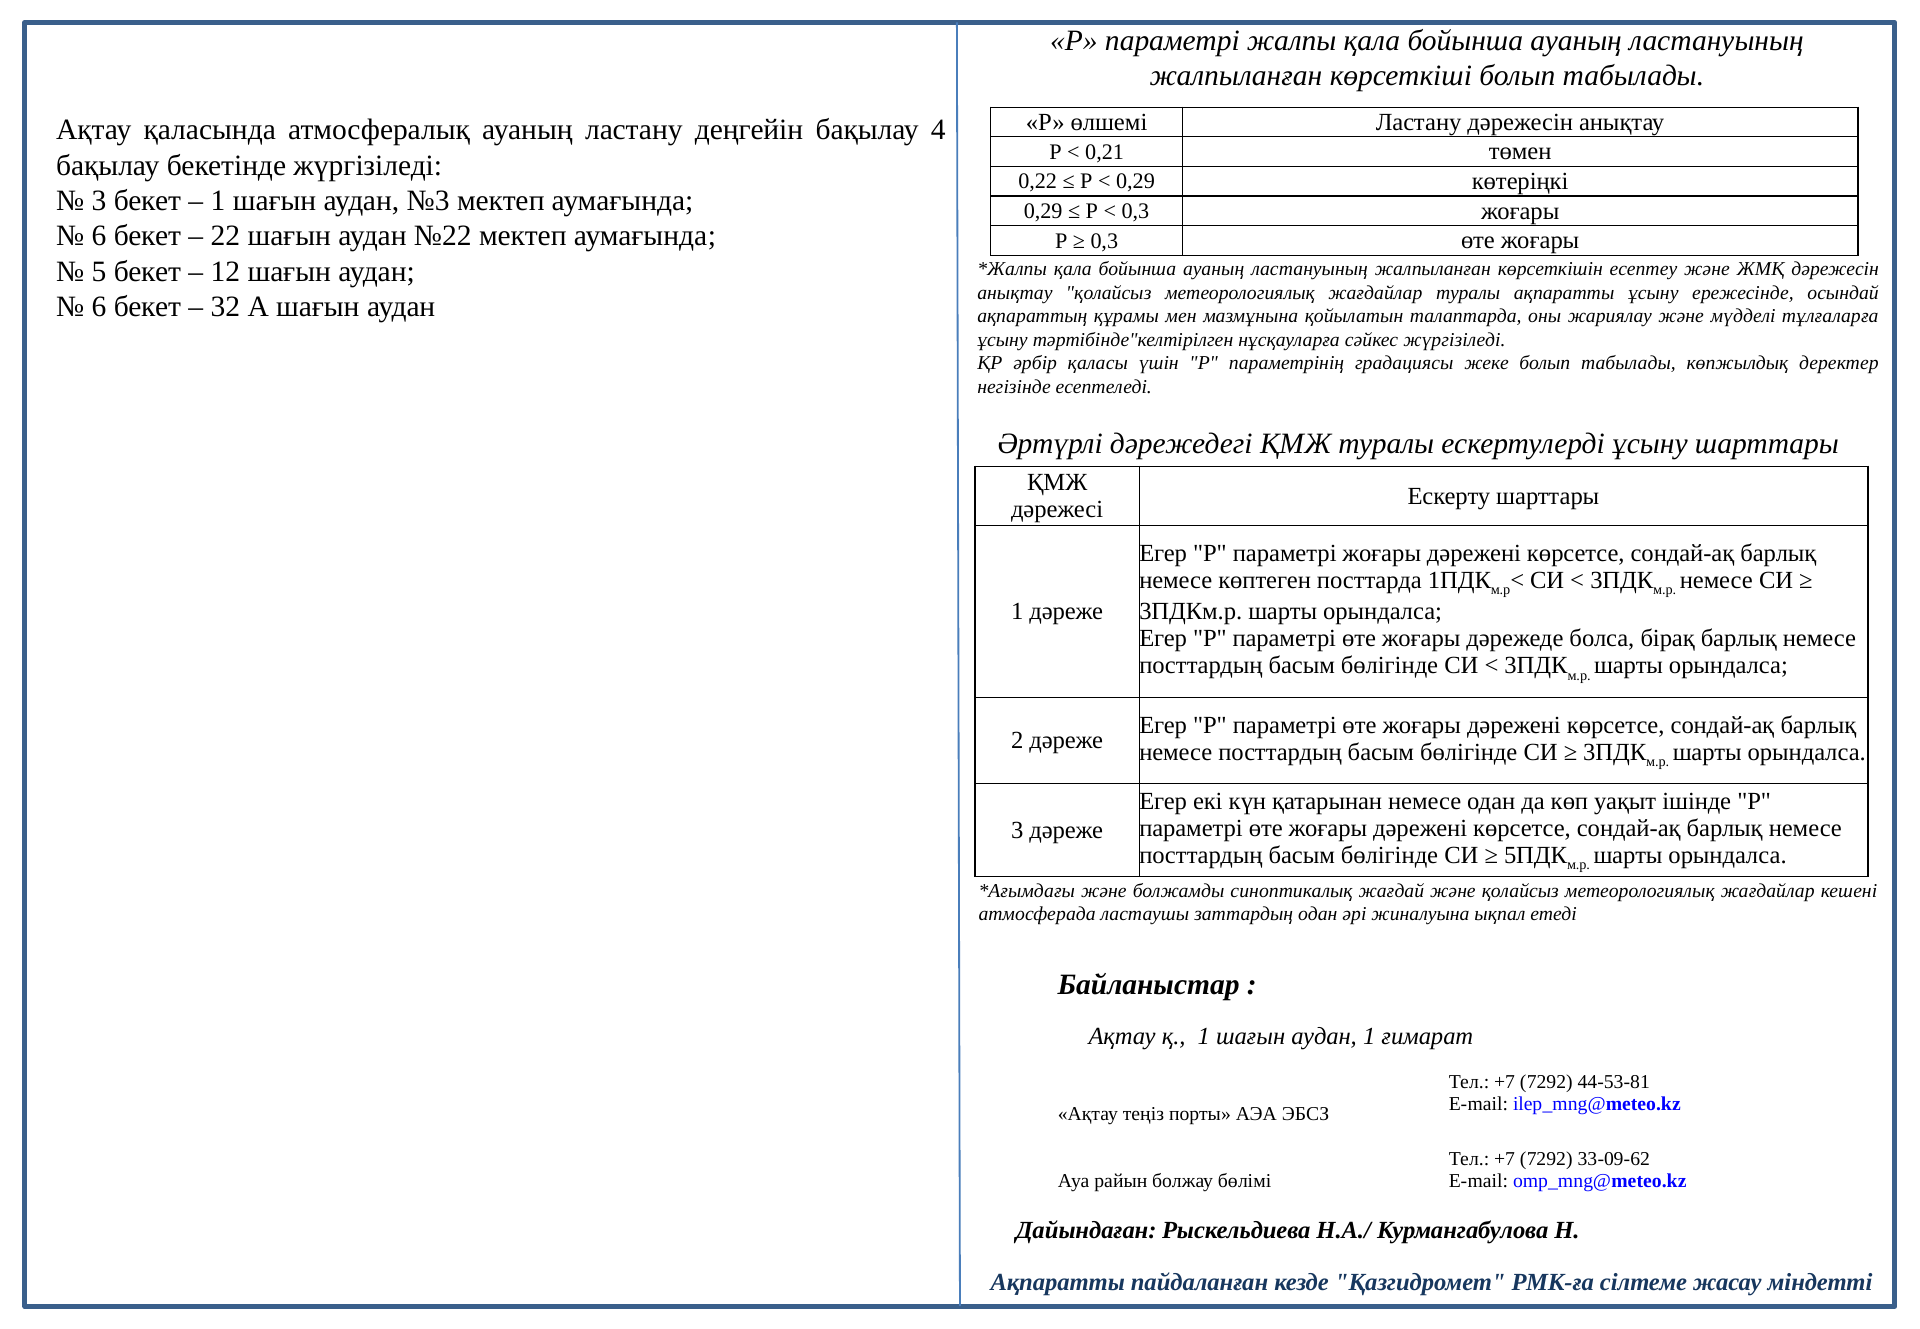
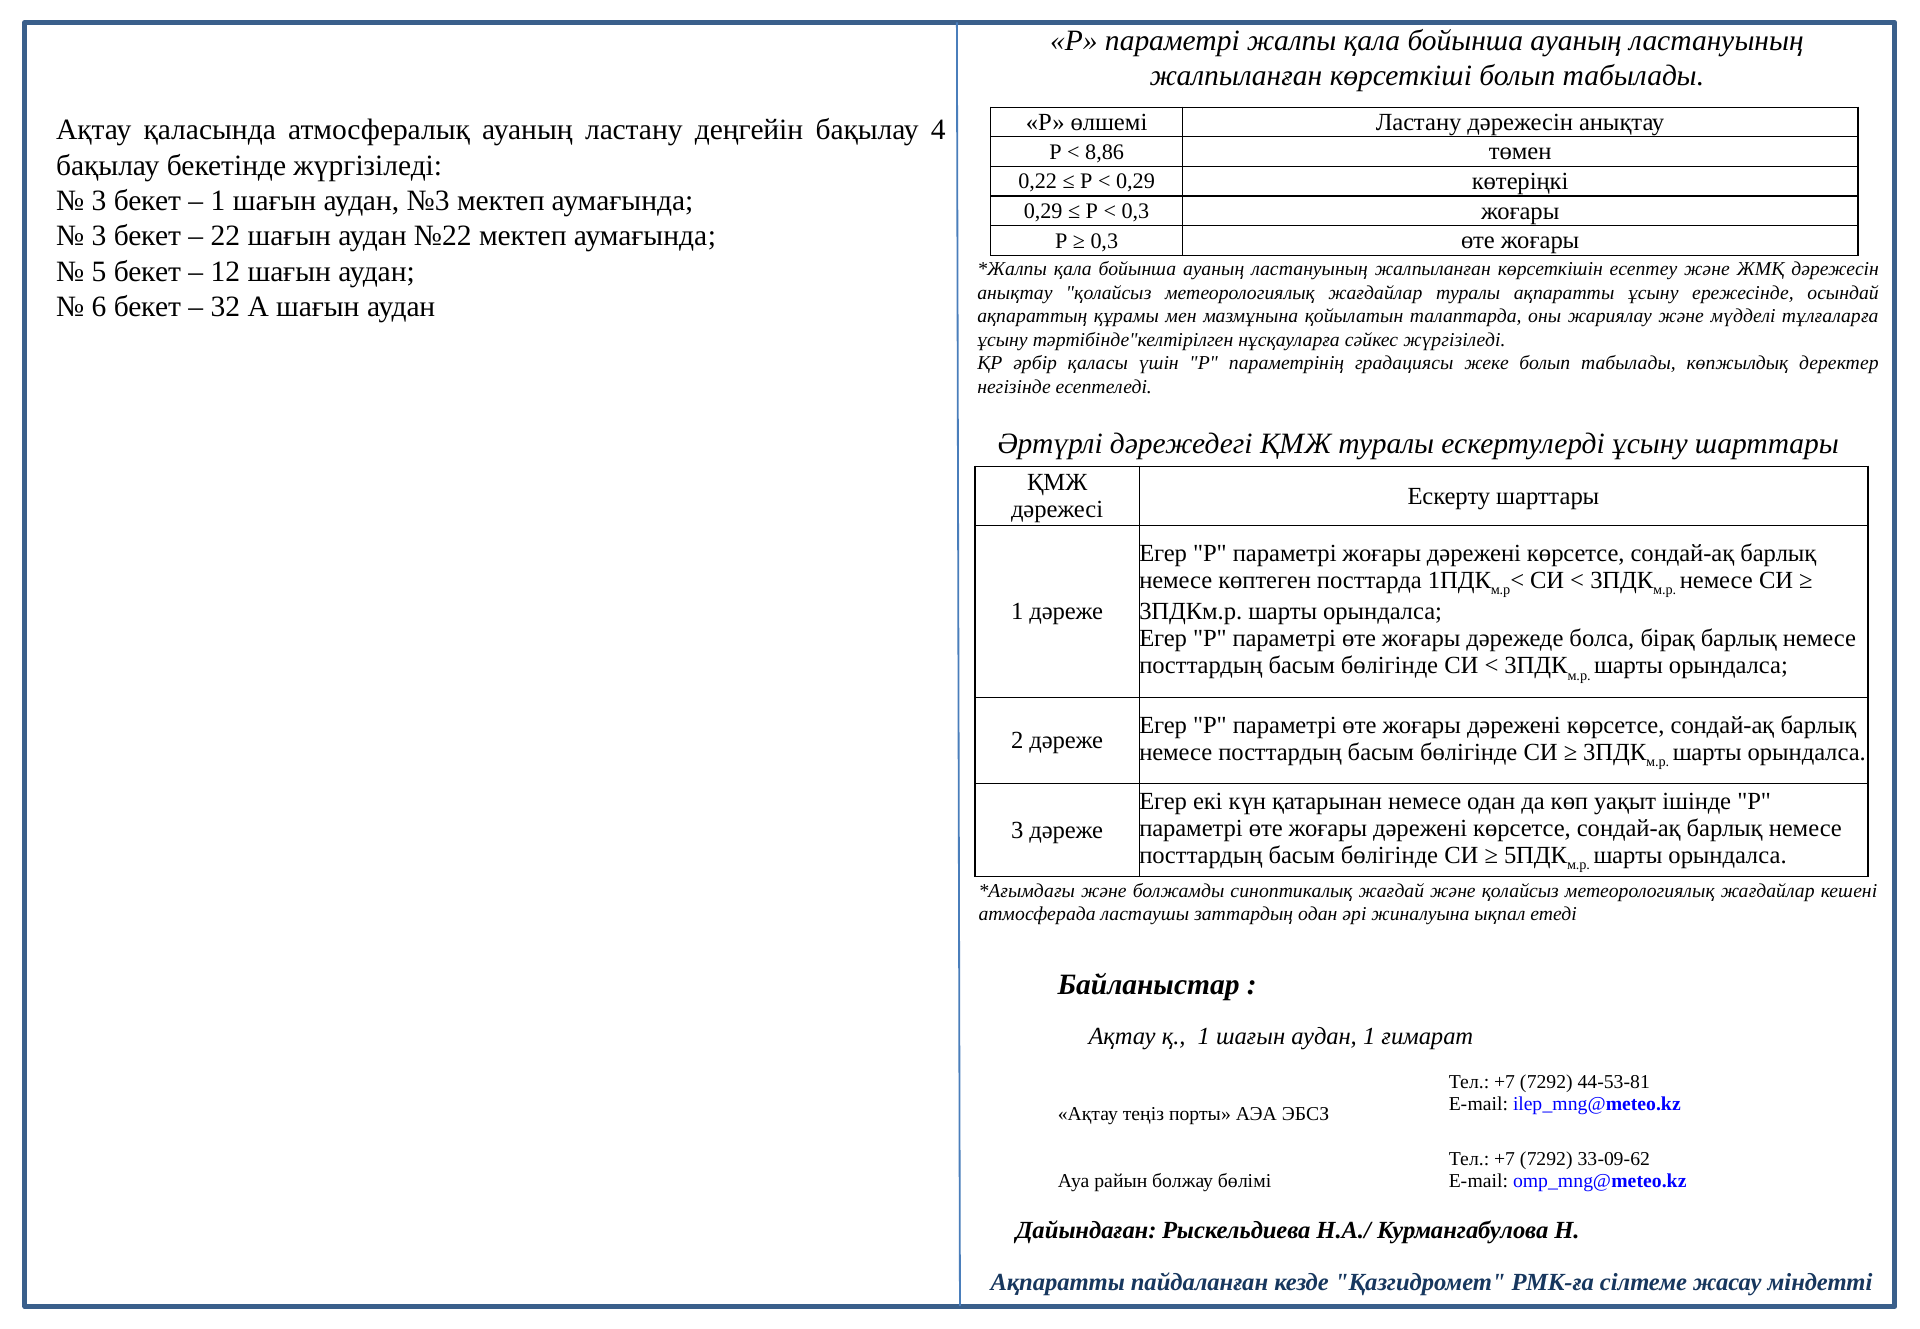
0,21: 0,21 -> 8,86 (1105, 152)
6: 6 -> 3 (99, 236)
